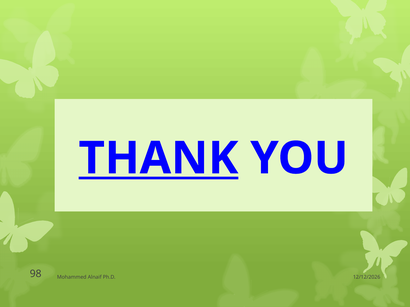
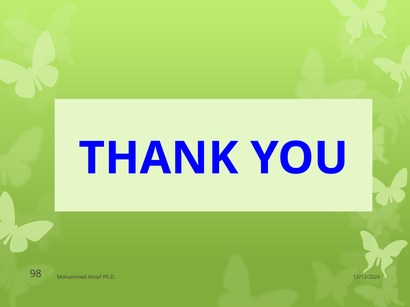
THANK underline: present -> none (158, 159)
